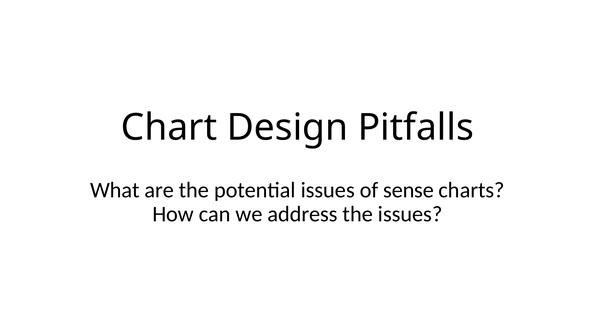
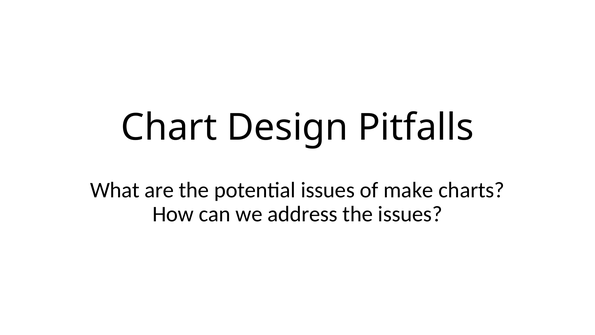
sense: sense -> make (408, 190)
